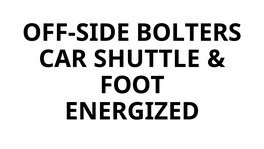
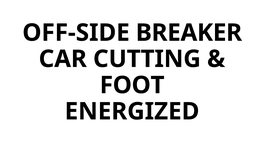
BOLTERS: BOLTERS -> BREAKER (189, 33)
SHUTTLE: SHUTTLE -> CUTTING (147, 59)
